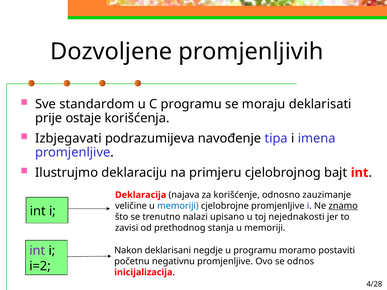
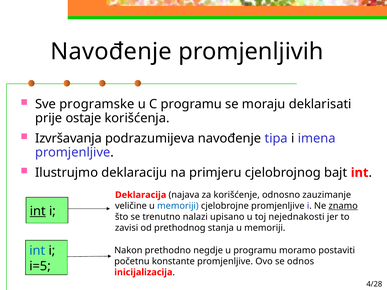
Dozvoljene: Dozvoljene -> Navođenje (111, 52)
standardom: standardom -> programske (97, 104)
Izbjegavati: Izbjegavati -> Izvršavanja (68, 139)
int underline: none -> present (38, 211)
int colour: purple -> blue (37, 251)
deklarisani: deklarisani -> prethodno (168, 251)
negativnu: negativnu -> konstante (173, 262)
i=2: i=2 -> i=5 (40, 266)
